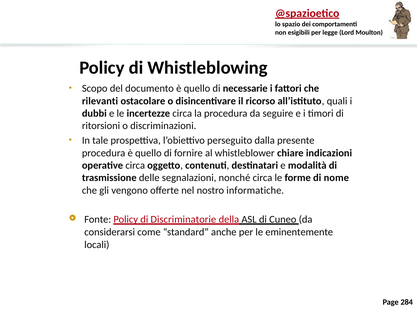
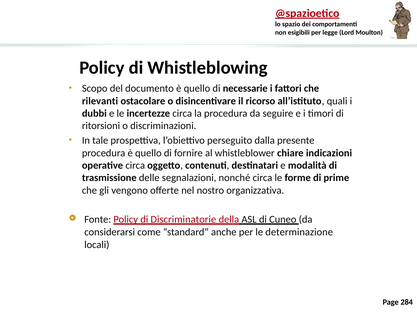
nome: nome -> prime (336, 178)
informatiche: informatiche -> organizzativa (255, 191)
eminentemente: eminentemente -> determinazione (299, 233)
